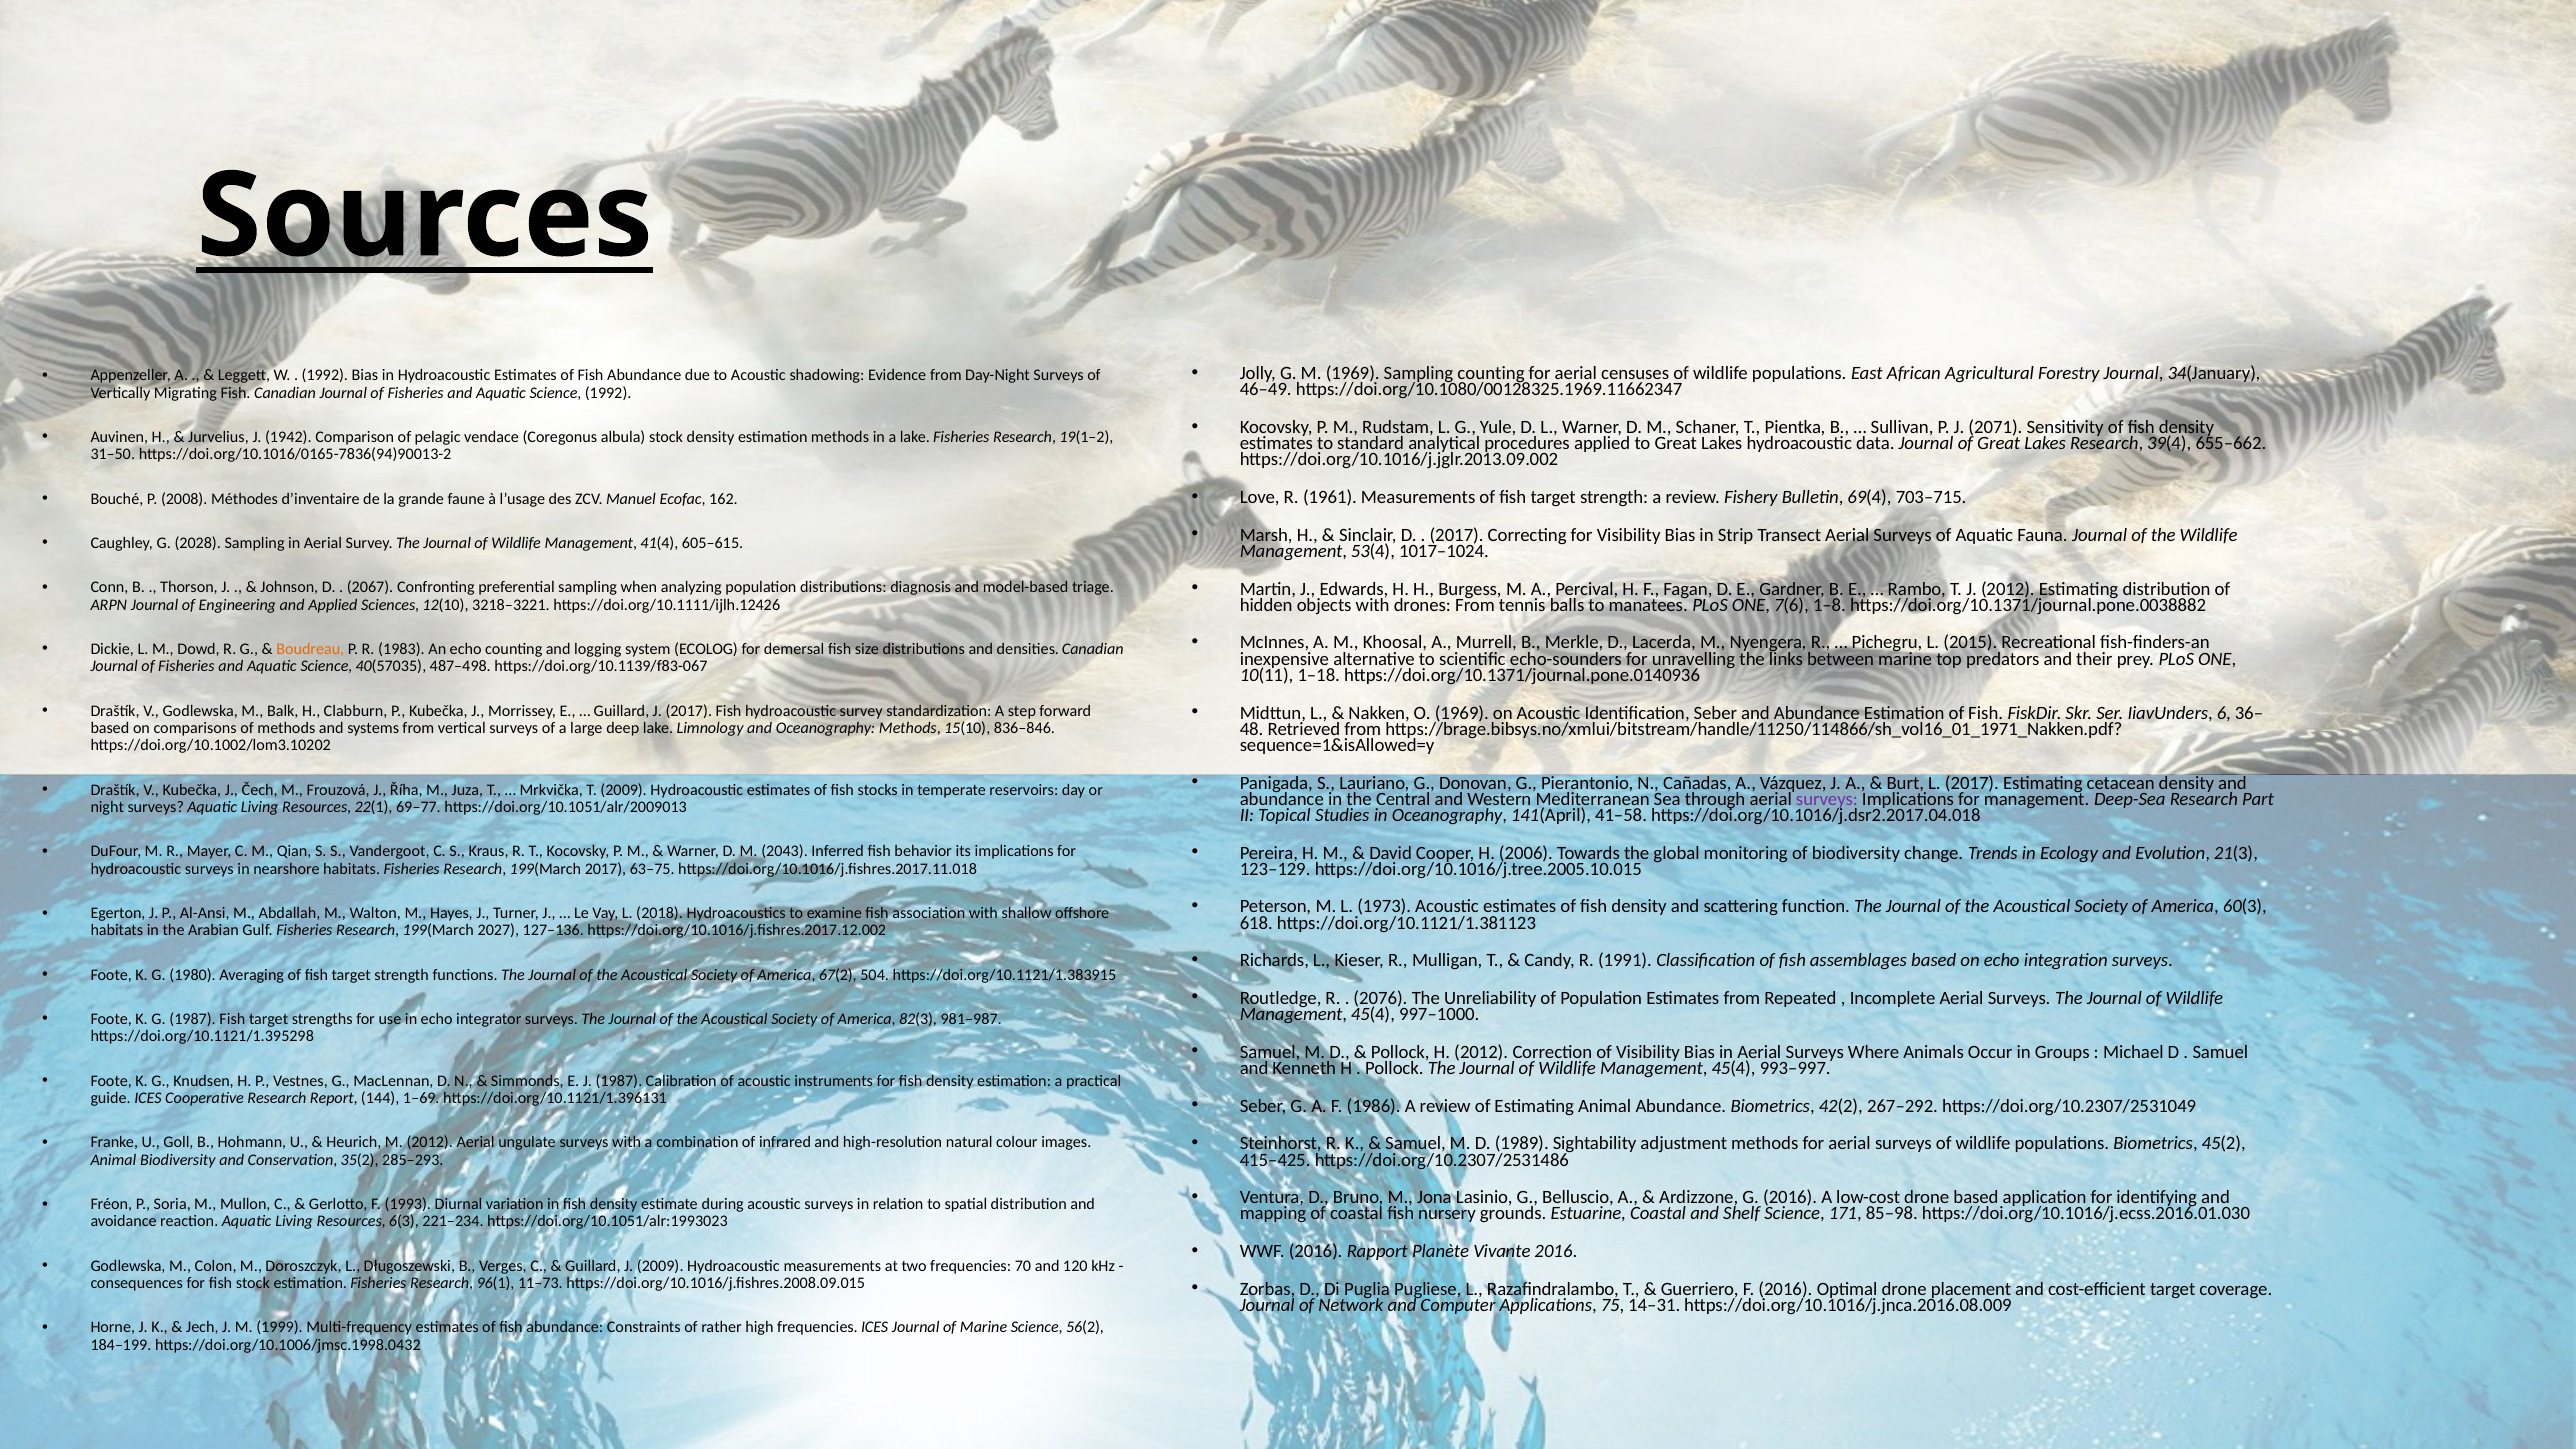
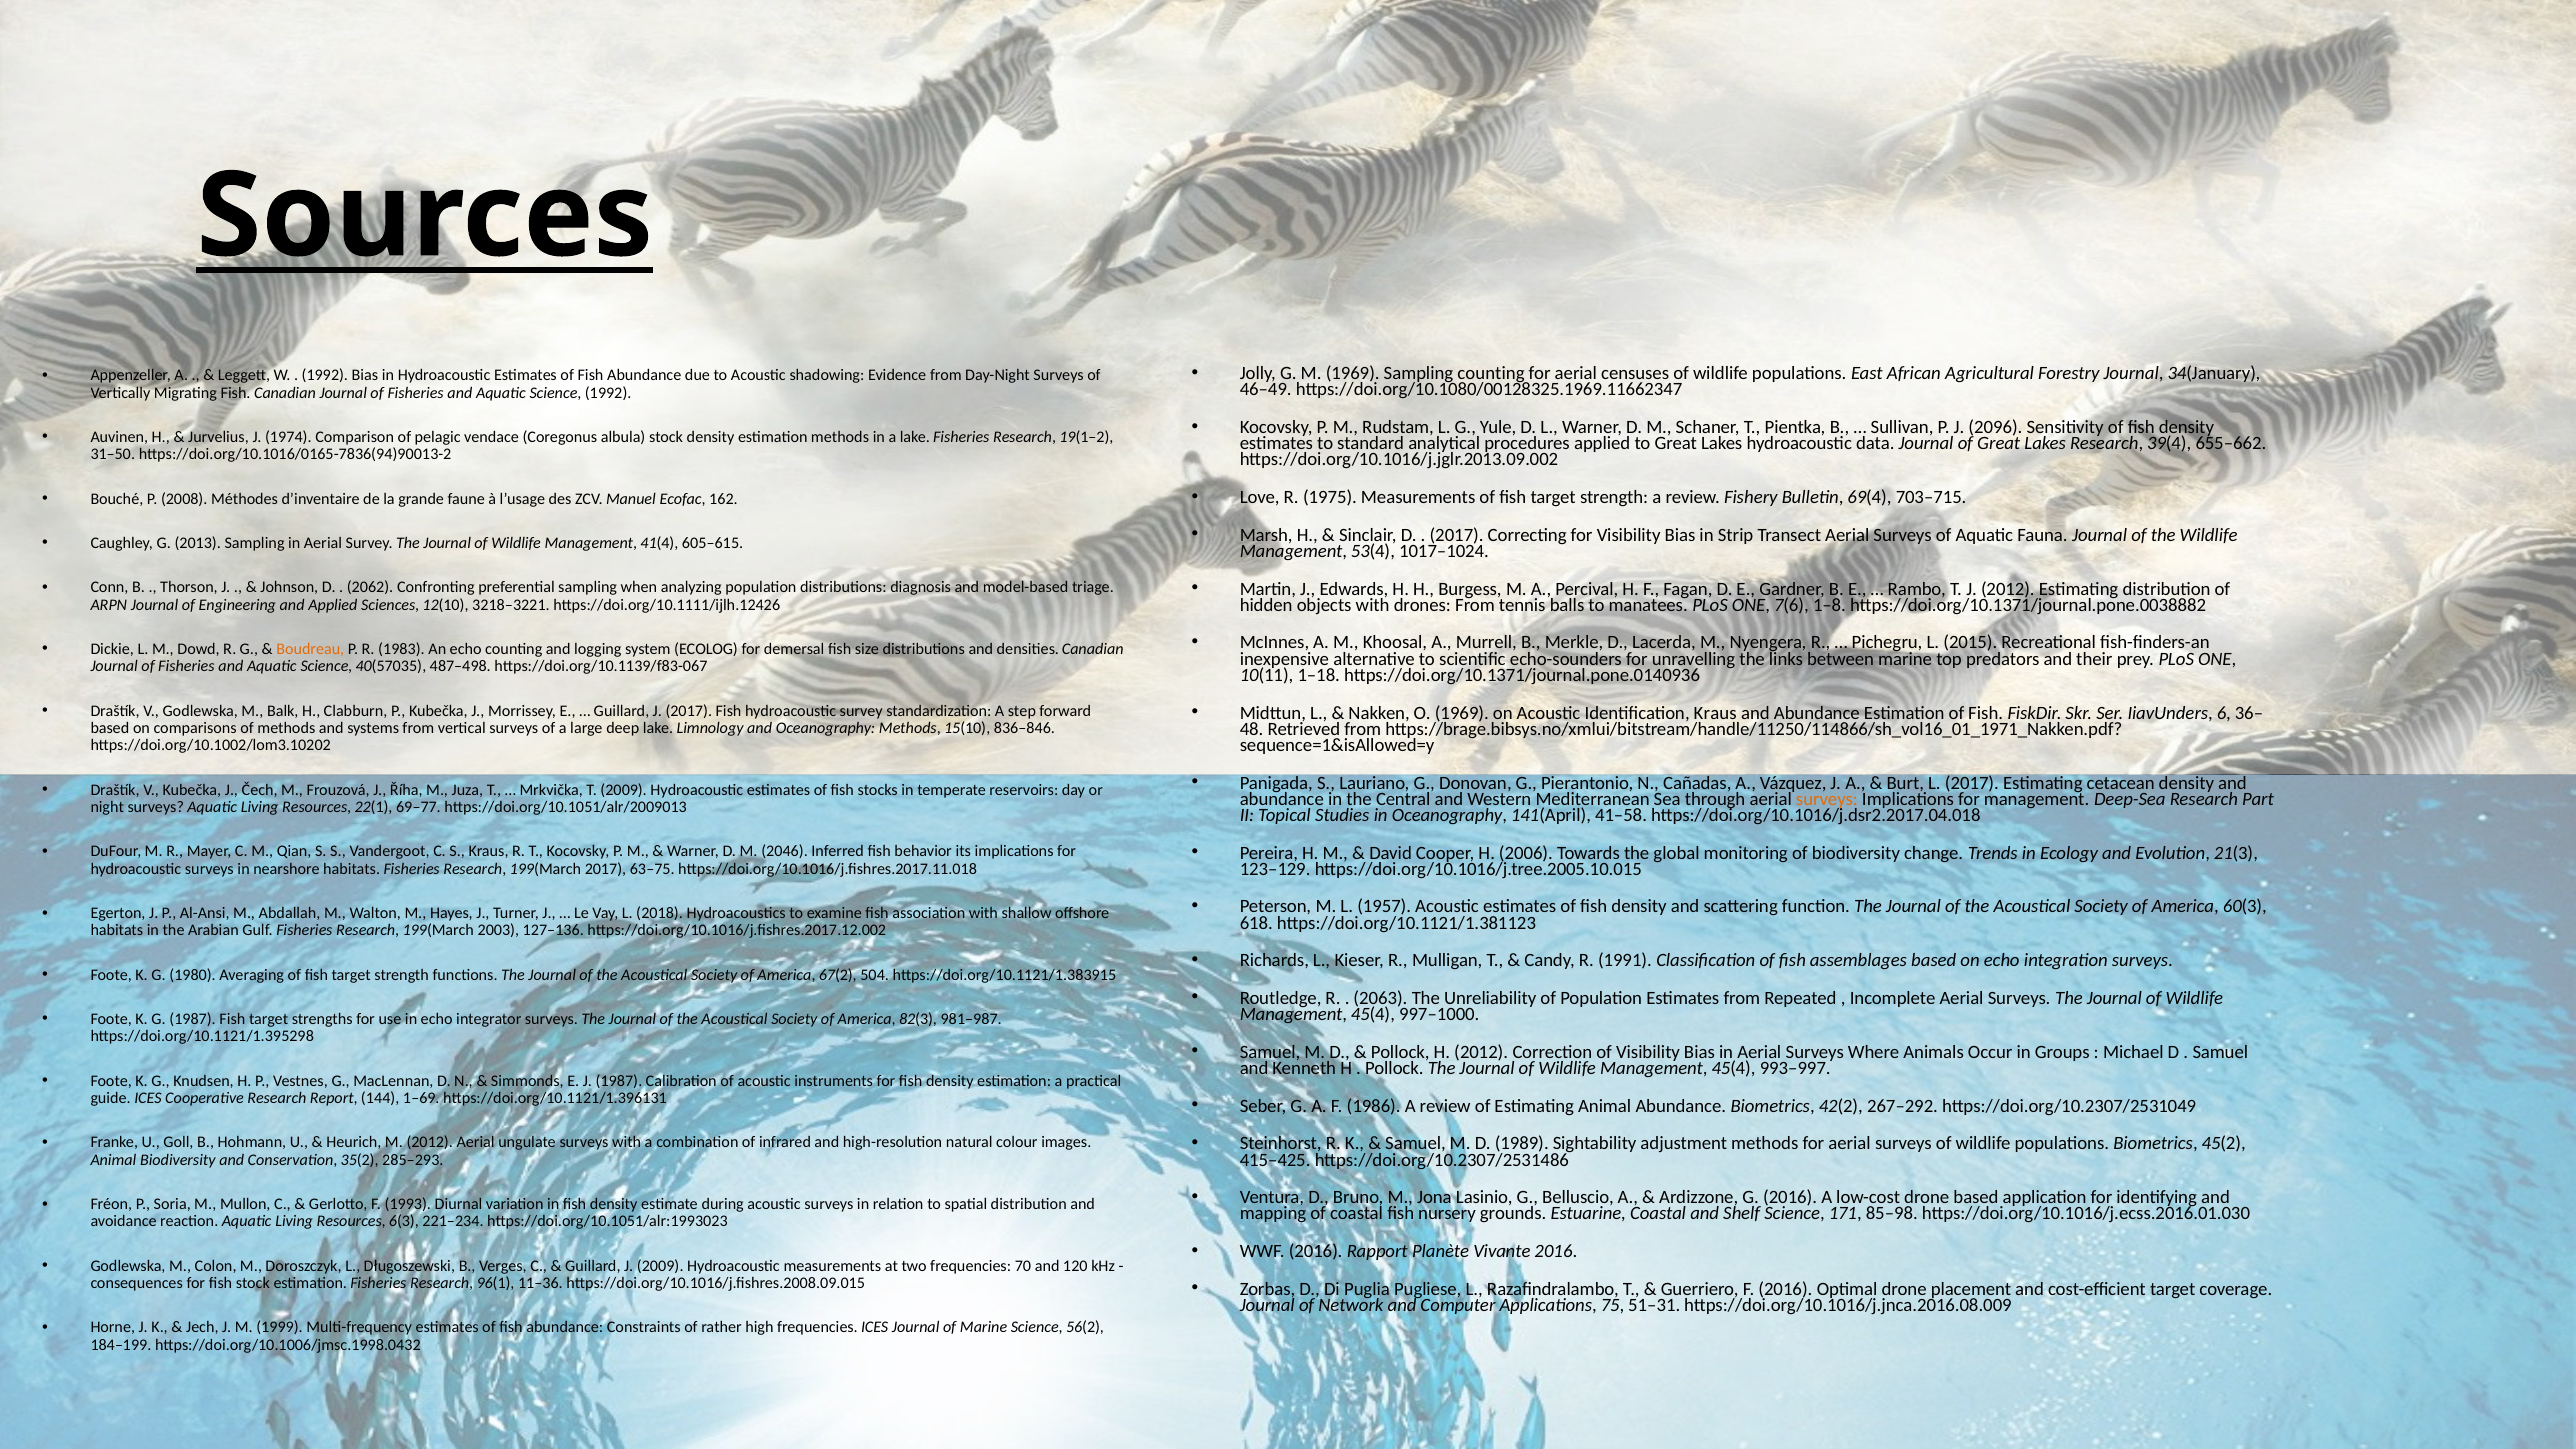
2071: 2071 -> 2096 (1995, 427)
1942: 1942 -> 1974 (288, 437)
1961: 1961 -> 1975 (1330, 497)
2028: 2028 -> 2013 (198, 543)
2067: 2067 -> 2062 (370, 587)
Identification Seber: Seber -> Kraus (1715, 713)
surveys colour: purple -> orange (1827, 799)
2043: 2043 -> 2046 (785, 852)
1973: 1973 -> 1957 (1384, 907)
2027: 2027 -> 2003 (498, 931)
2076: 2076 -> 2063 (1380, 998)
11–73: 11–73 -> 11–36 (540, 1283)
14–31: 14–31 -> 51–31 (1654, 1305)
